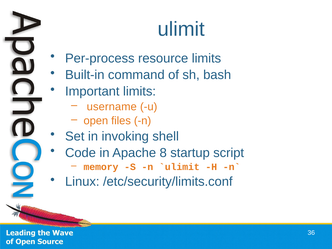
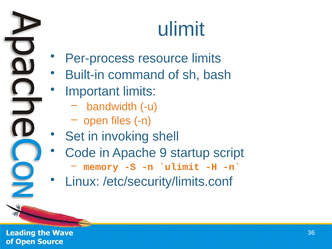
username: username -> bandwidth (112, 107)
8: 8 -> 9 (163, 153)
